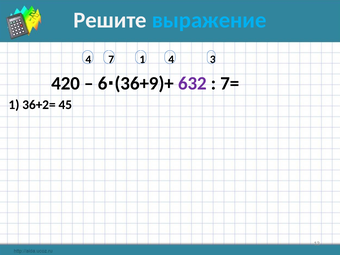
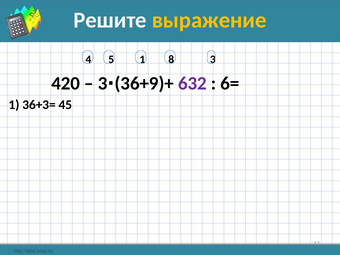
выражение colour: light blue -> yellow (209, 20)
7: 7 -> 5 (111, 59)
1 4: 4 -> 8 (171, 59)
6: 6 -> 3 (103, 83)
7=: 7= -> 6= (230, 83)
36+2=: 36+2= -> 36+3= (39, 105)
